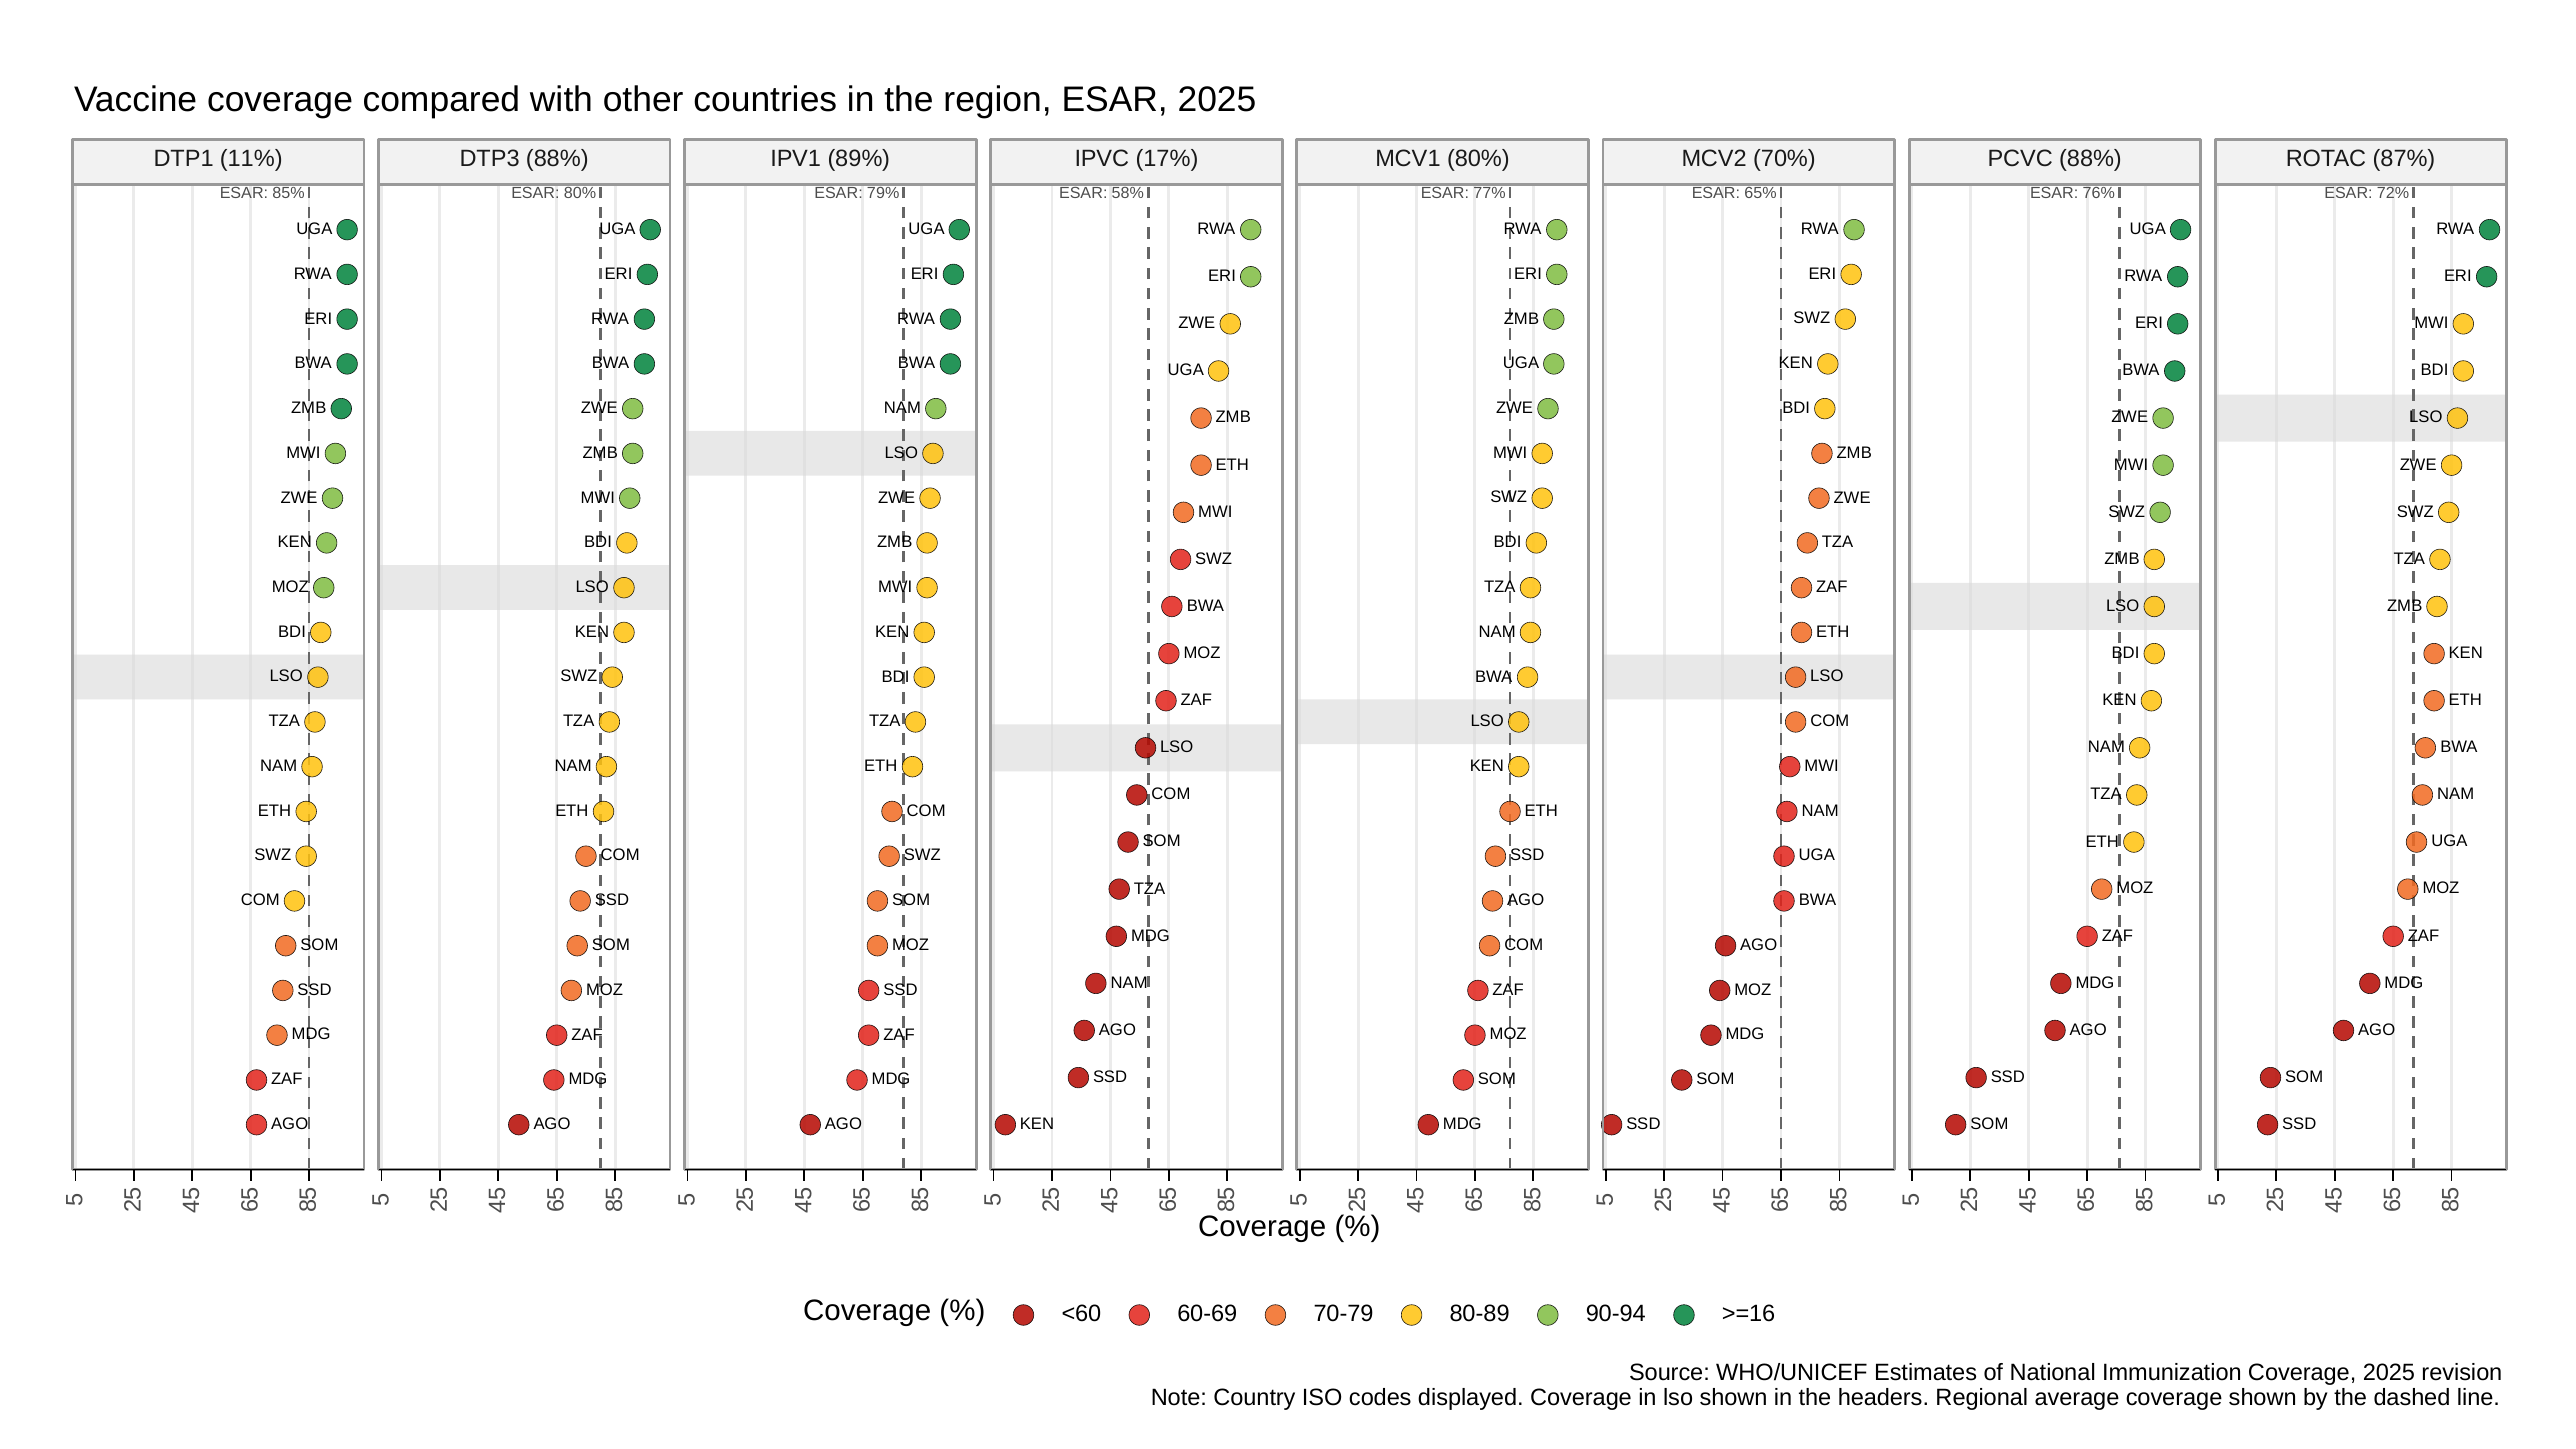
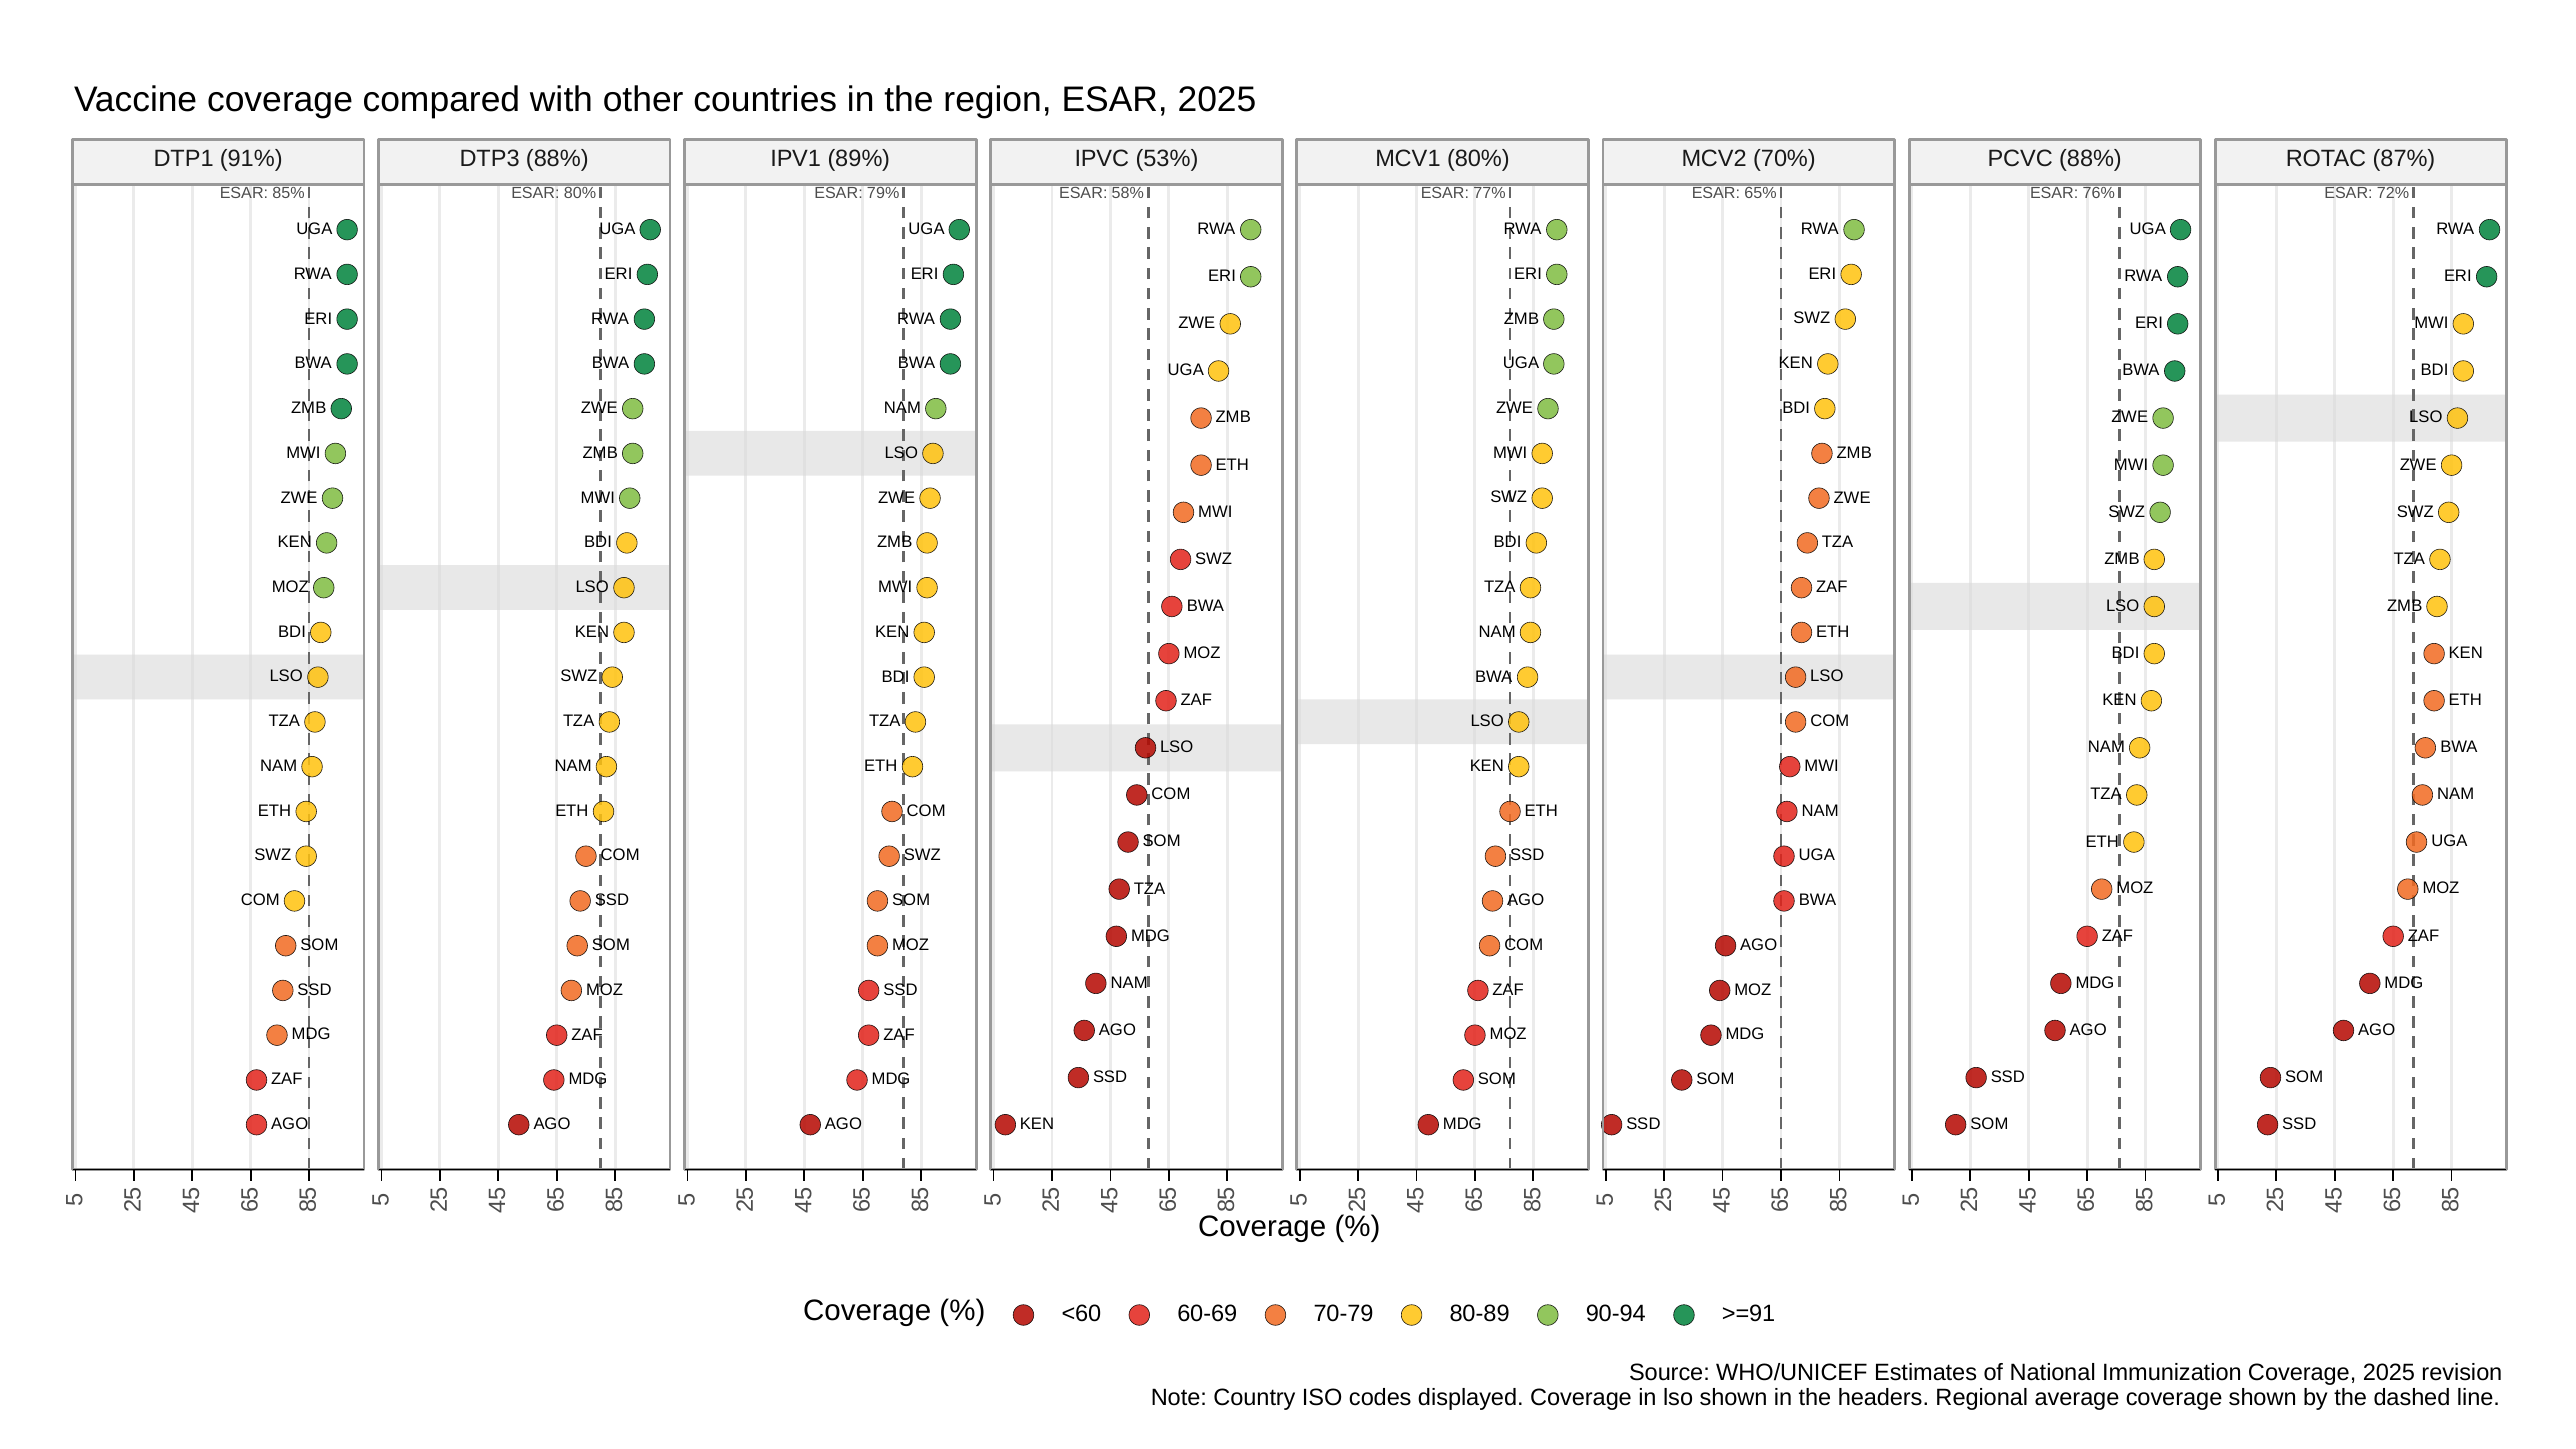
11%: 11% -> 91% (251, 159)
17%: 17% -> 53% (1167, 159)
>=16: >=16 -> >=91 (1749, 1314)
